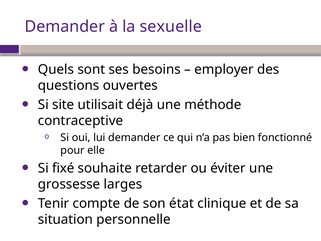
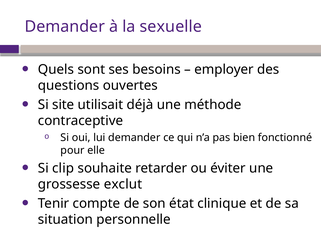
fixé: fixé -> clip (63, 168)
larges: larges -> exclut (123, 184)
